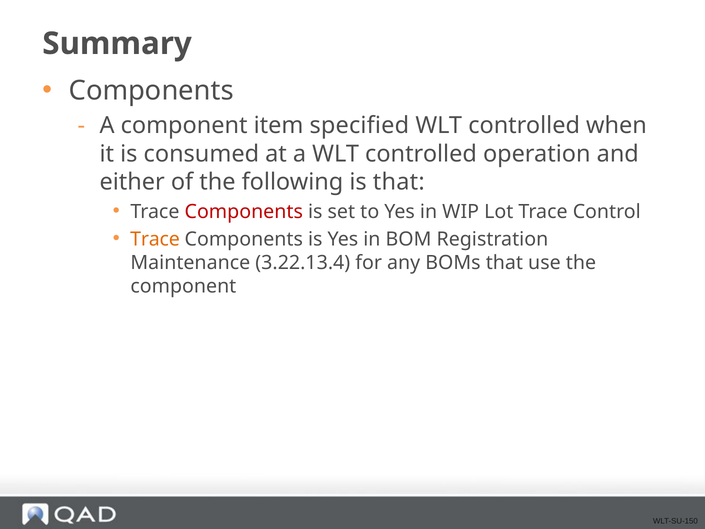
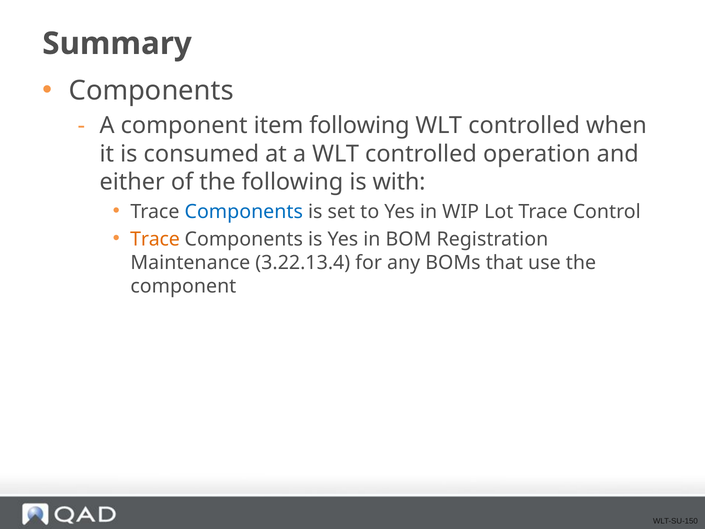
item specified: specified -> following (360, 126)
is that: that -> with (399, 182)
Components colour: red -> blue (244, 212)
